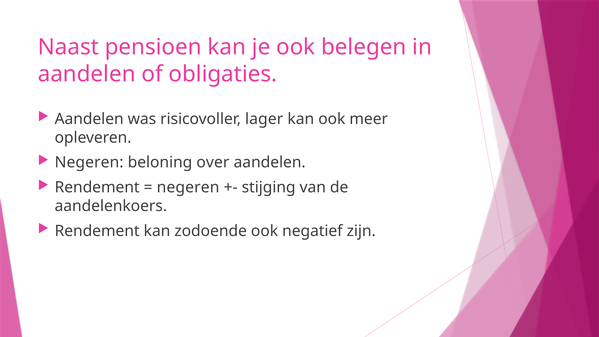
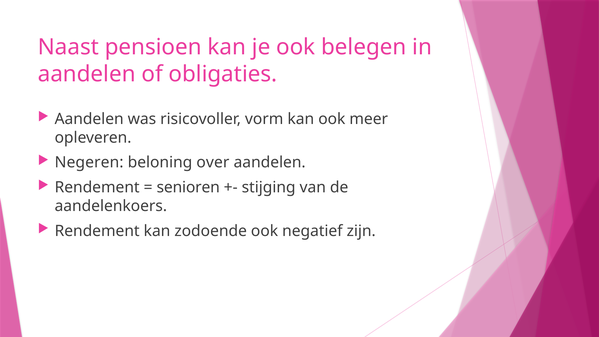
lager: lager -> vorm (264, 119)
negeren: negeren -> senioren (188, 187)
